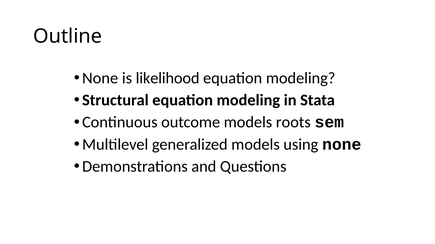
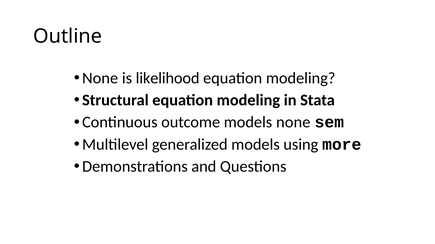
models roots: roots -> none (293, 123)
using none: none -> more (342, 145)
